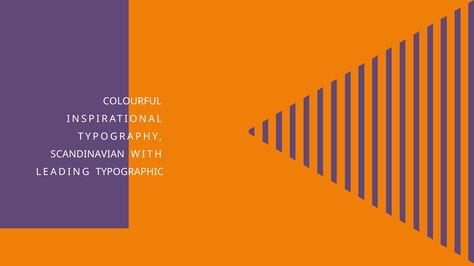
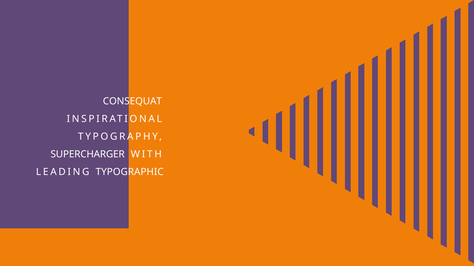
COLOURFUL: COLOURFUL -> CONSEQUAT (132, 101)
SCANDINAVIAN: SCANDINAVIAN -> SUPERCHARGER (88, 155)
